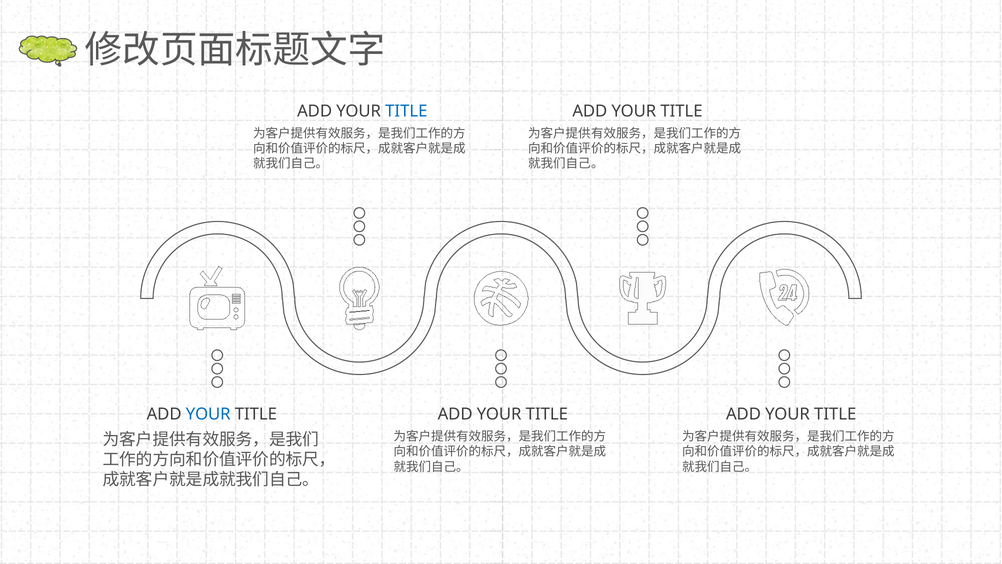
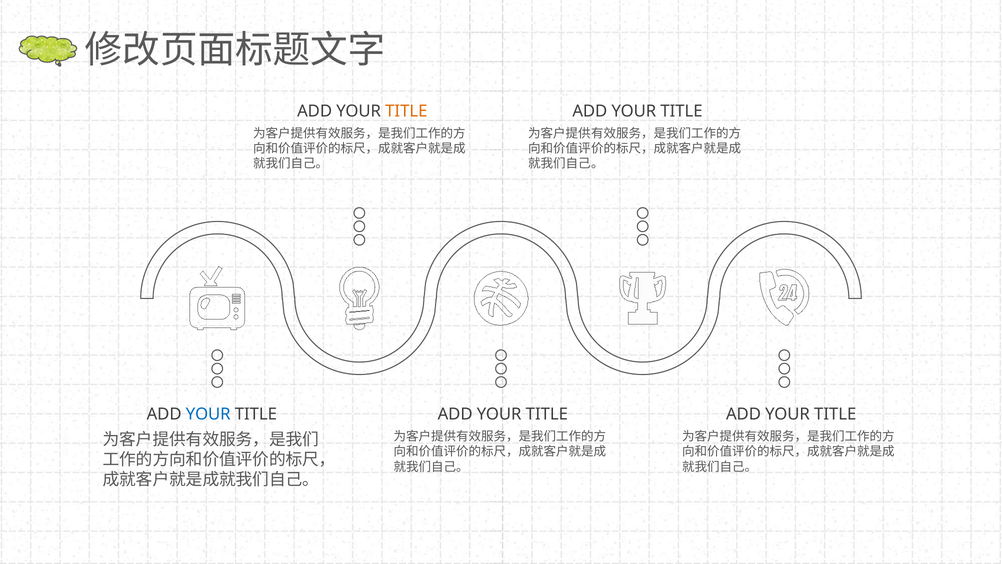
TITLE colour: blue -> orange (406, 111)
